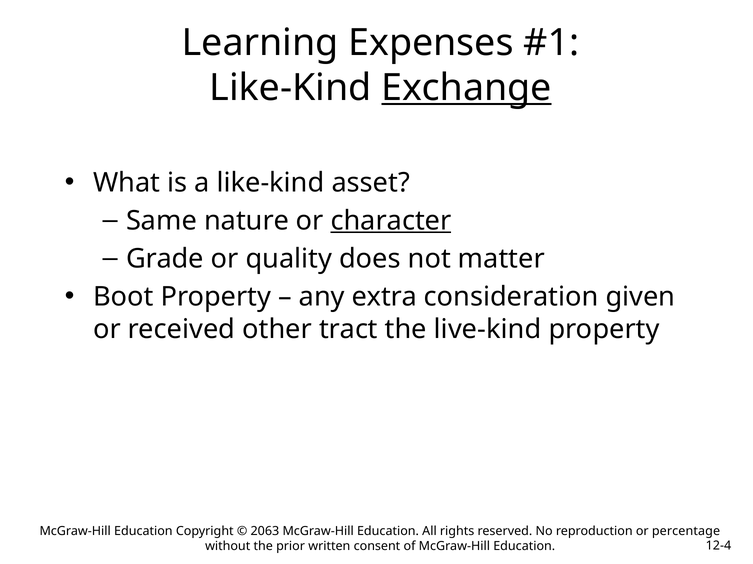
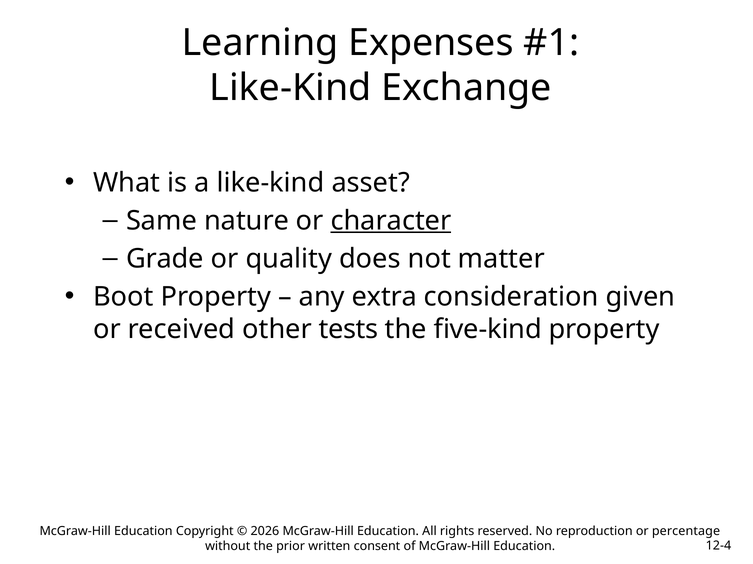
Exchange underline: present -> none (466, 88)
tract: tract -> tests (349, 330)
live-kind: live-kind -> five-kind (488, 330)
2063: 2063 -> 2026 (265, 532)
